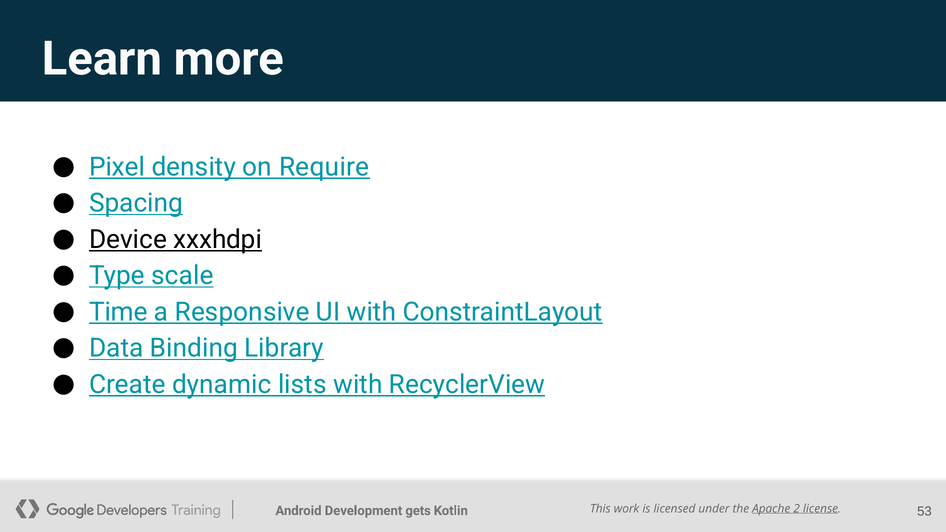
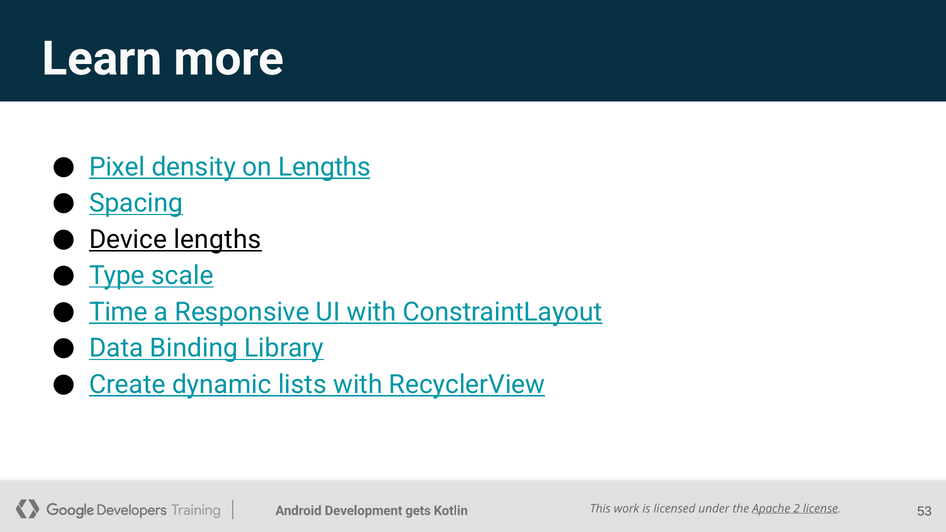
on Require: Require -> Lengths (324, 167)
Device xxxhdpi: xxxhdpi -> lengths (217, 240)
